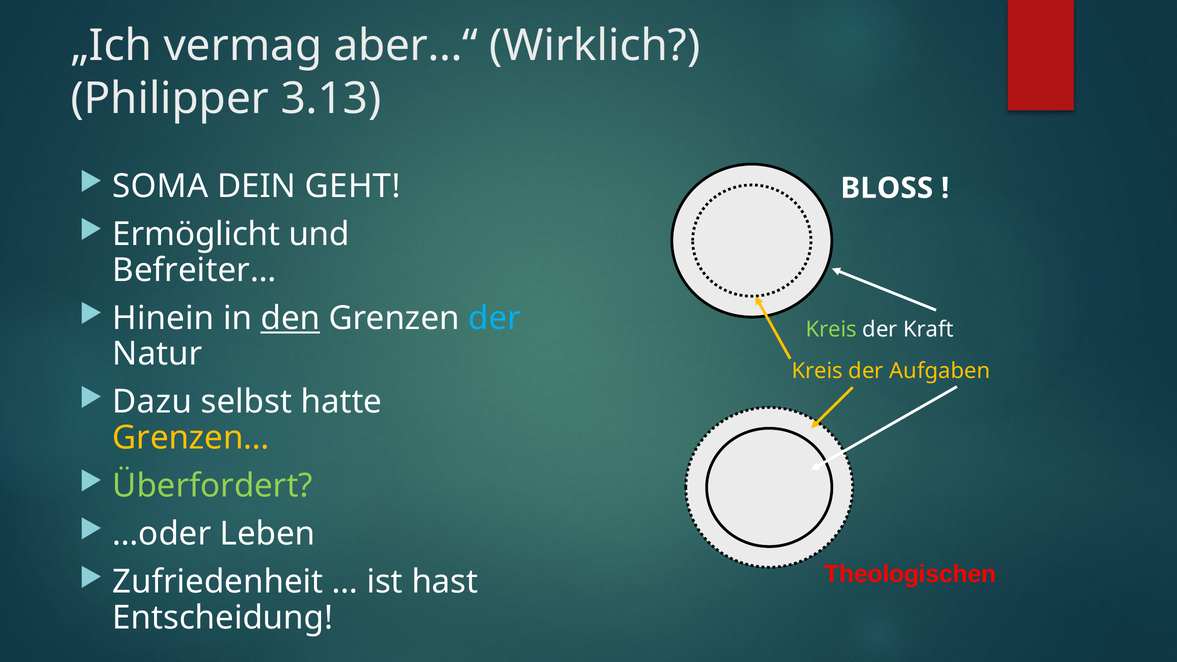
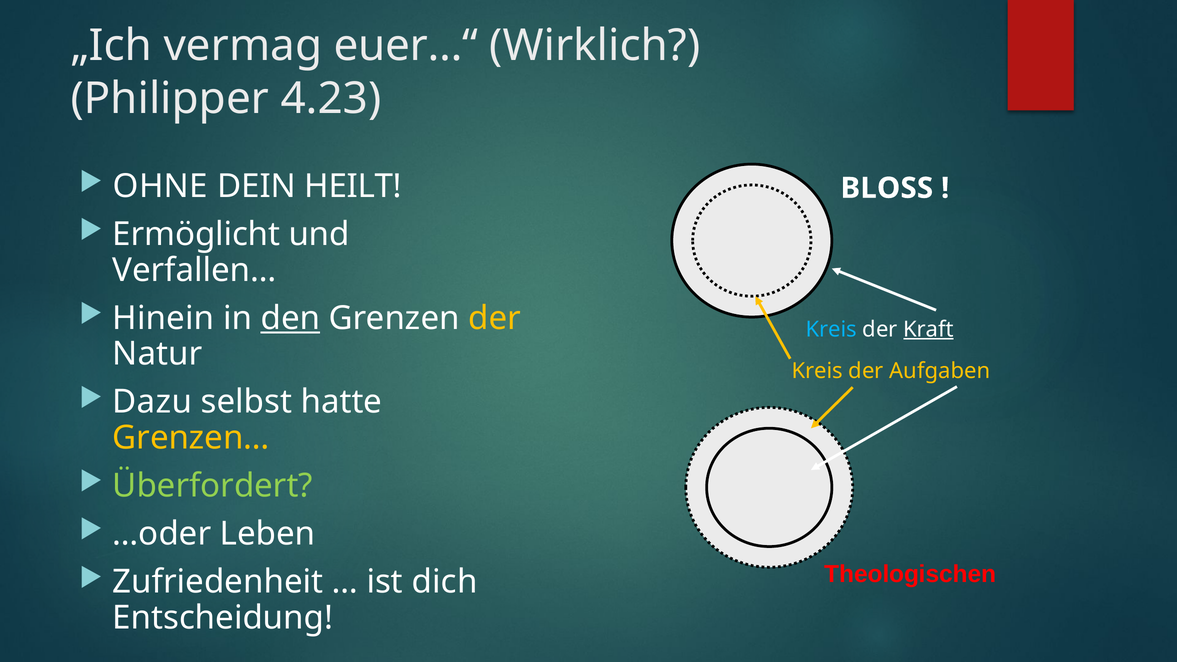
aber…“: aber…“ -> euer…“ (406, 46)
3.13: 3.13 -> 4.23 (331, 98)
SOMA: SOMA -> OHNE (160, 186)
GEHT: GEHT -> HEILT (353, 186)
Befreiter…: Befreiter… -> Verfallen… (194, 270)
der colour: light blue -> yellow (495, 318)
Kreis colour: light green -> light blue (831, 329)
Kraft underline: none -> present (928, 329)
hast: hast -> dich (445, 582)
